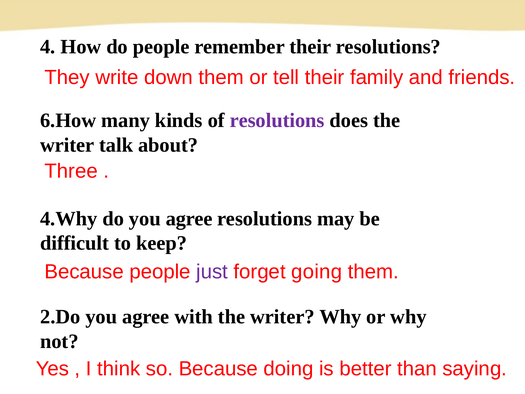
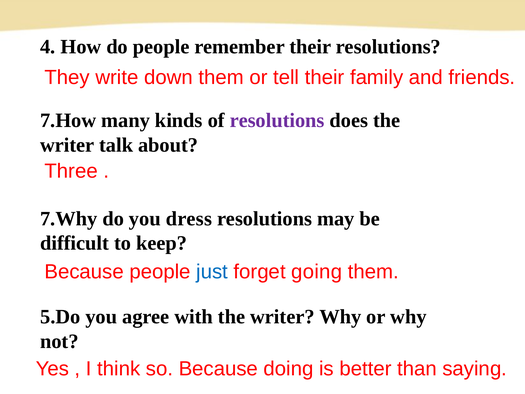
6.How: 6.How -> 7.How (68, 120)
4.Why: 4.Why -> 7.Why (69, 218)
do you agree: agree -> dress (189, 218)
just colour: purple -> blue (212, 272)
2.Do: 2.Do -> 5.Do (60, 317)
